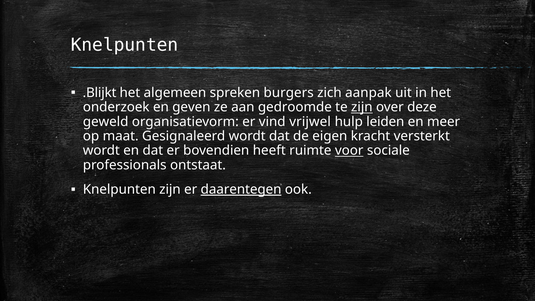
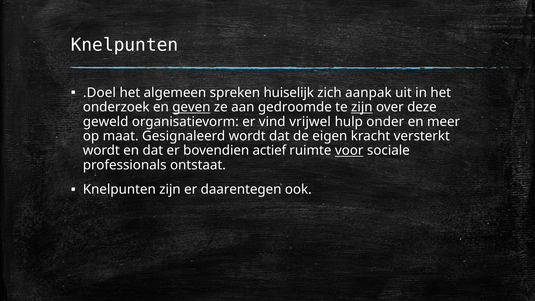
.Blijkt: .Blijkt -> .Doel (99, 93)
burgers: burgers -> huiselijk (289, 93)
geven underline: none -> present (191, 107)
leiden: leiden -> onder (385, 122)
heeft: heeft -> actief (269, 151)
daarentegen underline: present -> none (241, 189)
